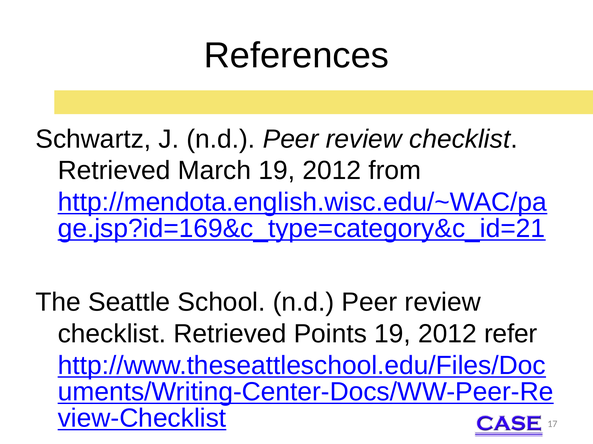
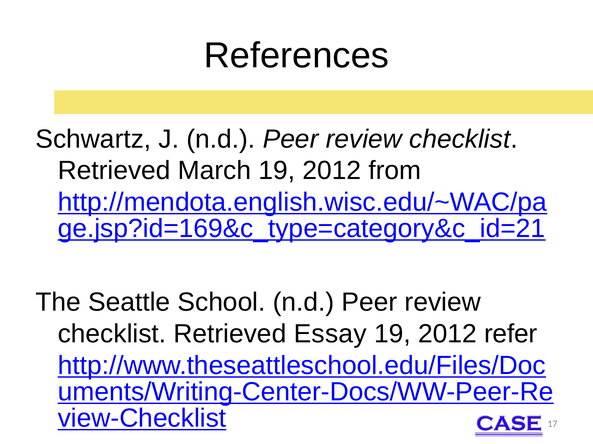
Points: Points -> Essay (330, 334)
